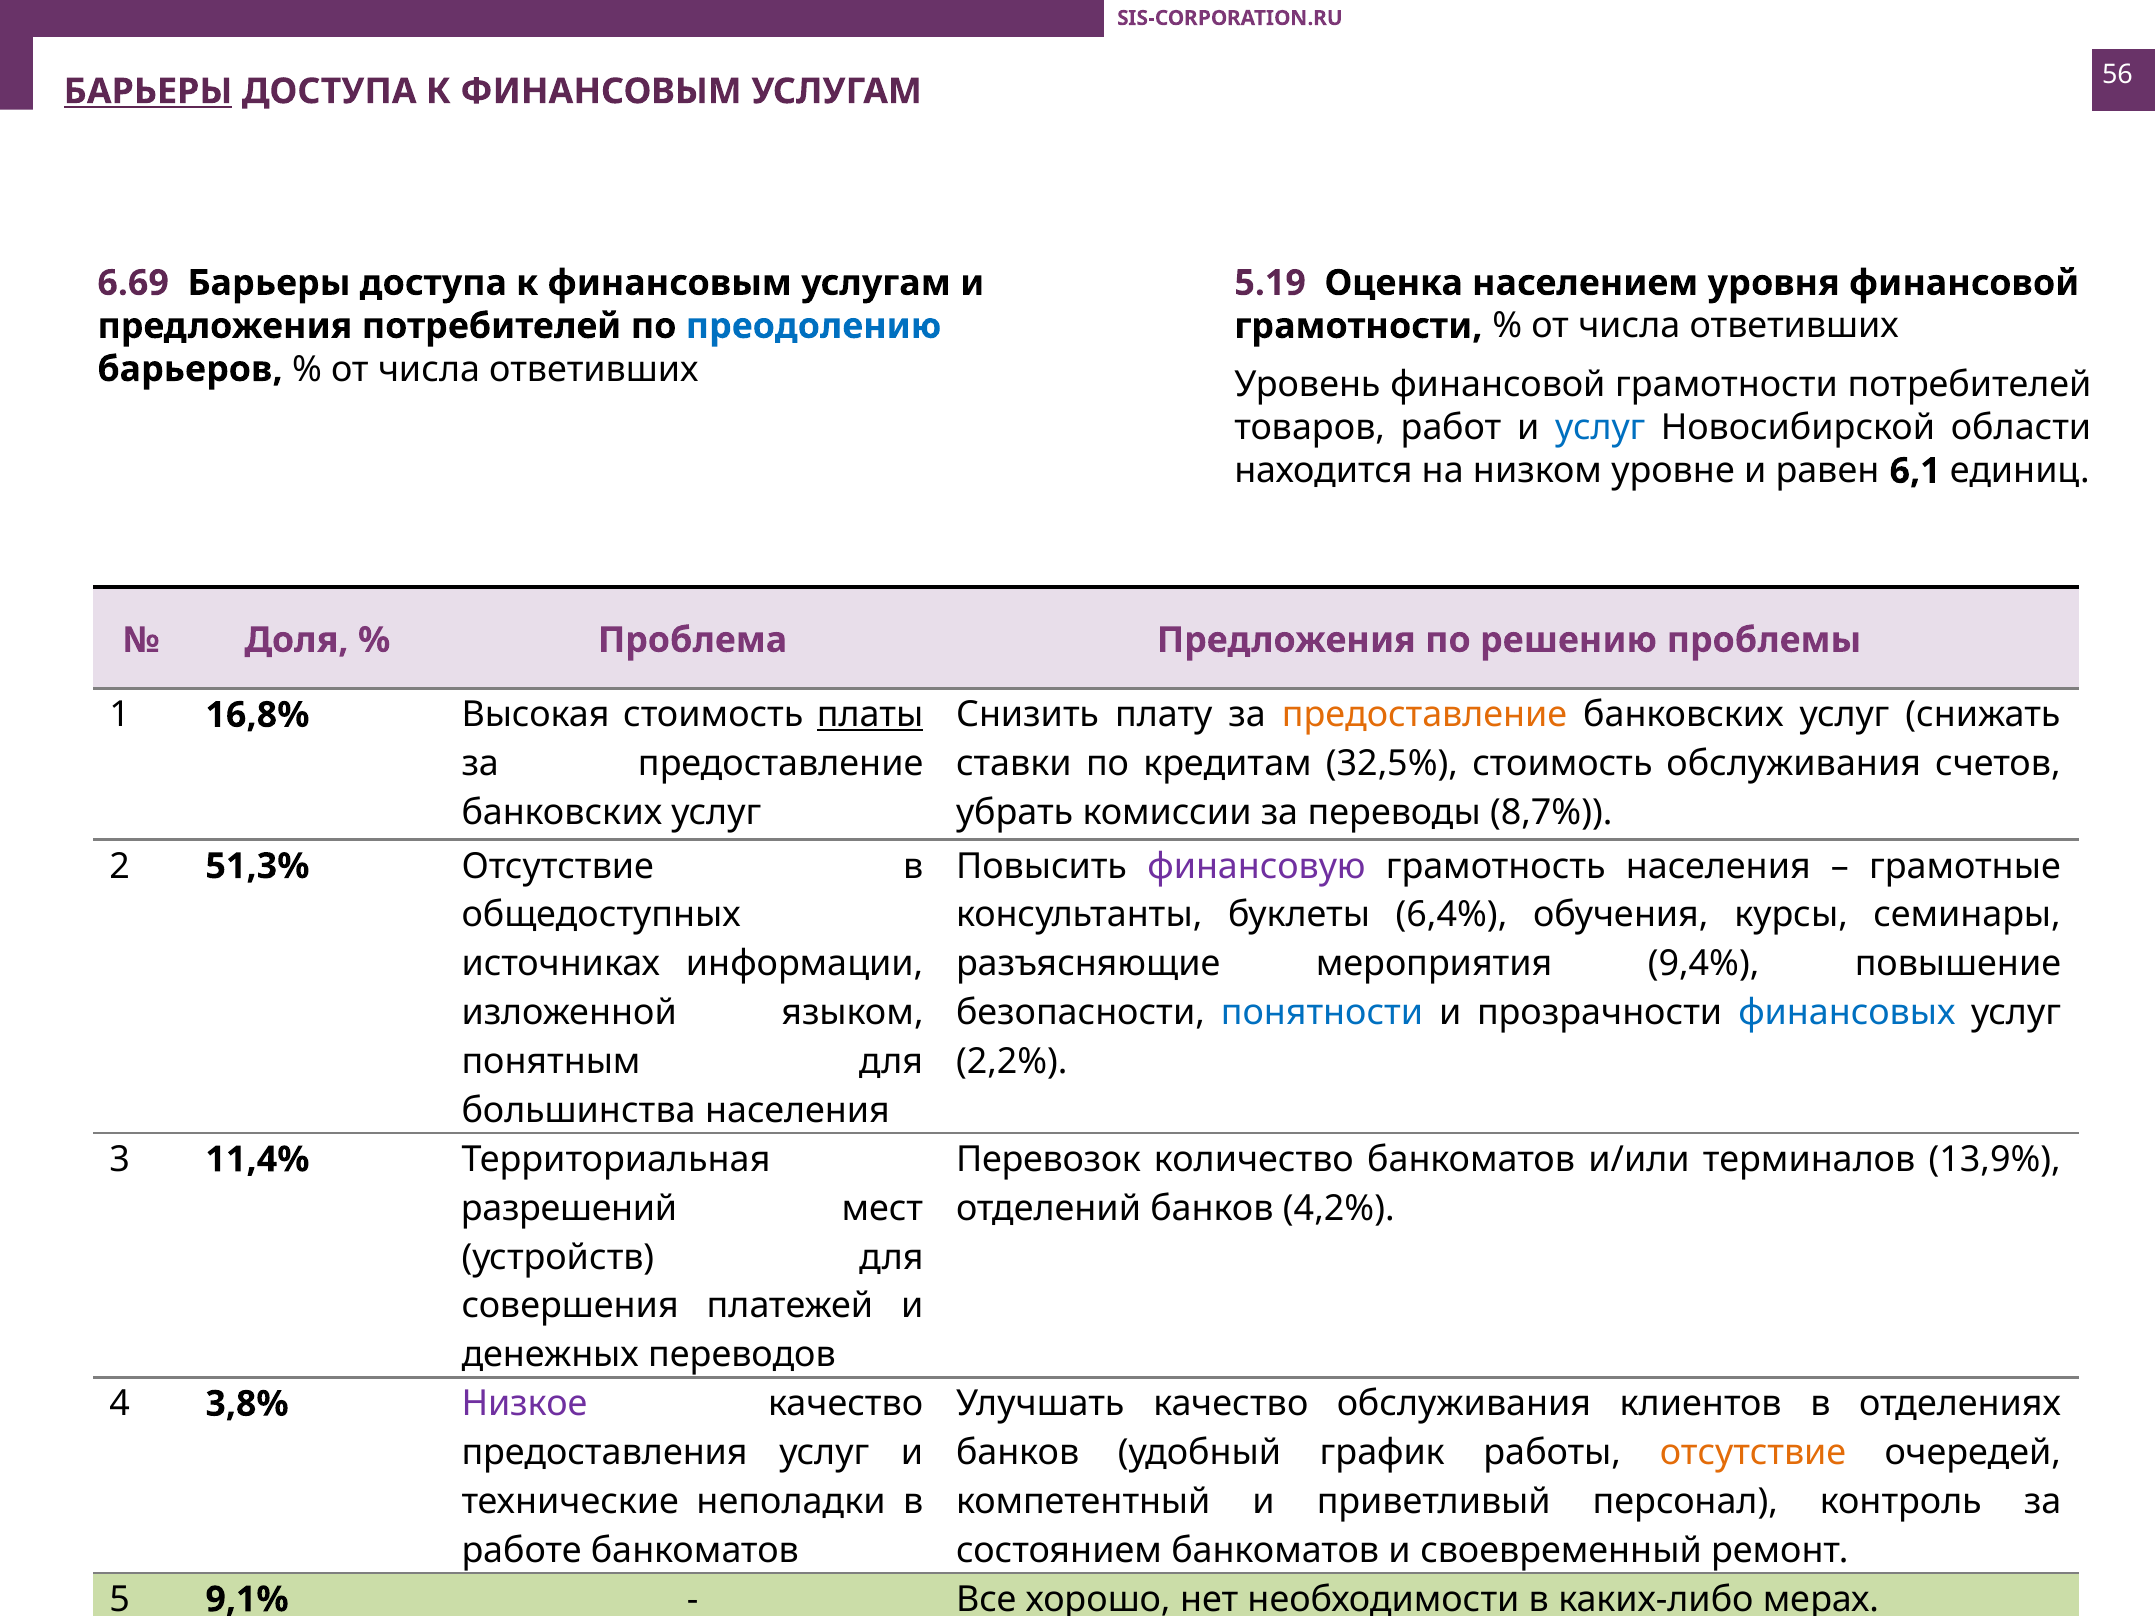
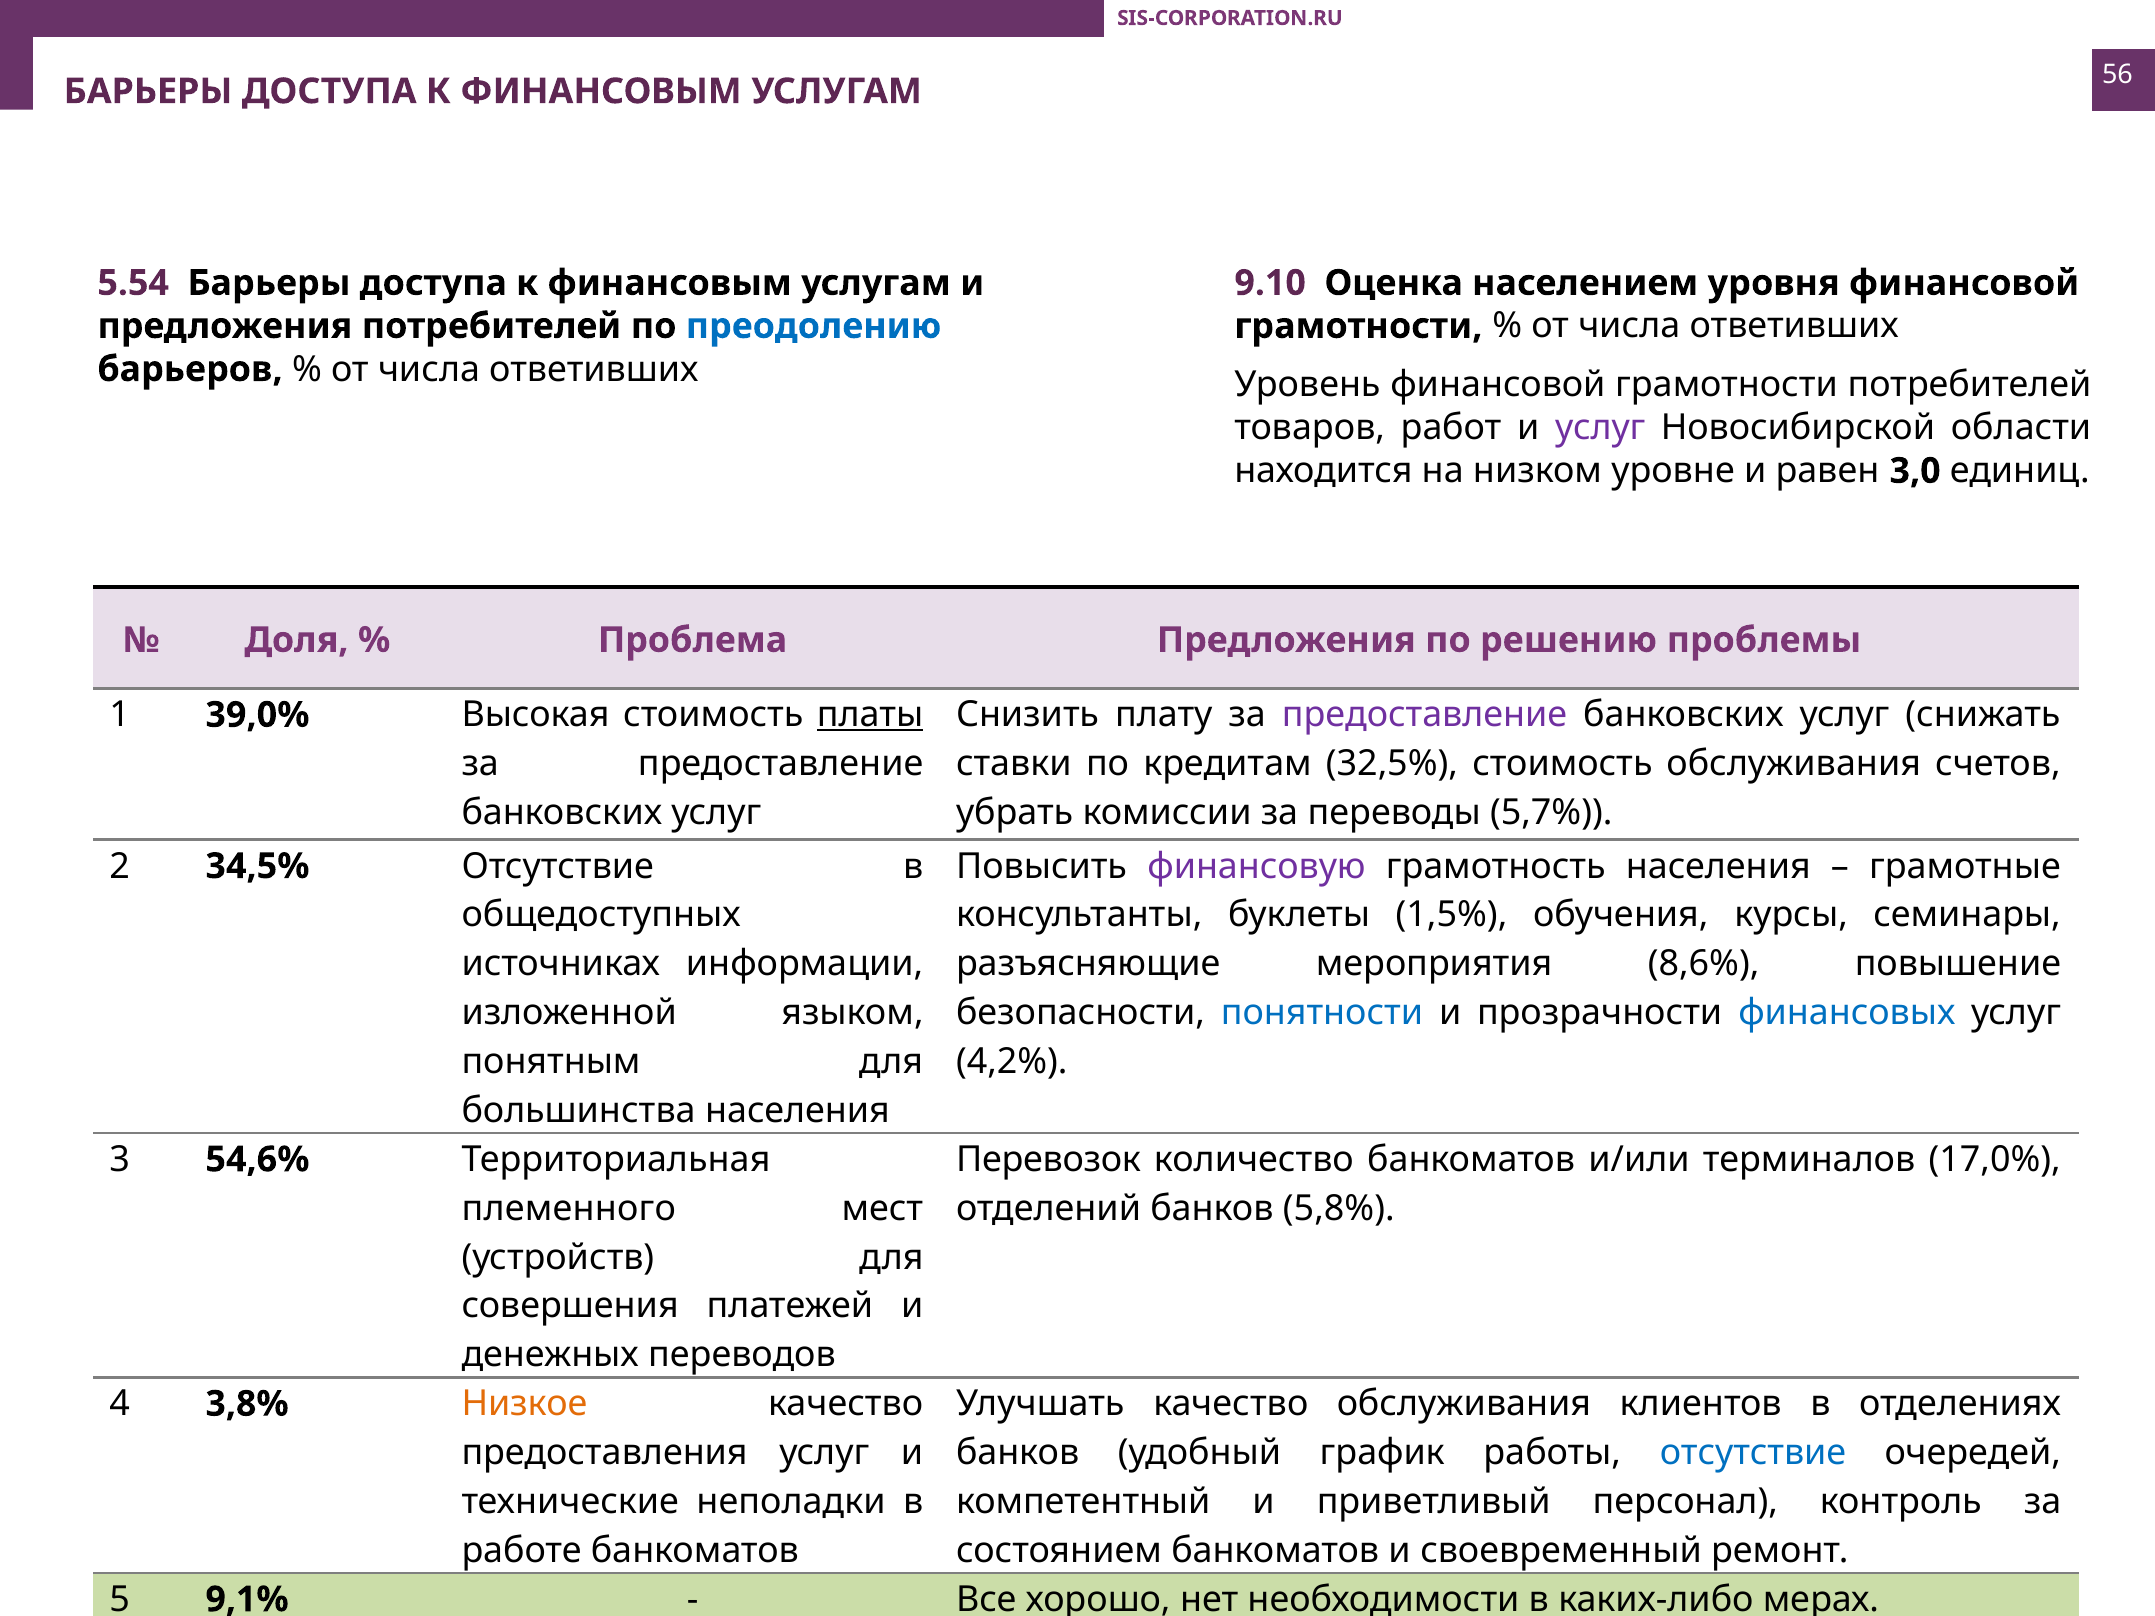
БАРЬЕРЫ underline: present -> none (148, 91)
6.69: 6.69 -> 5.54 (133, 283)
5.19: 5.19 -> 9.10 (1270, 283)
услуг colour: blue -> purple (1600, 428)
6,1: 6,1 -> 3,0 (1915, 471)
16,8%: 16,8% -> 39,0% (257, 715)
предоставление colour: orange -> purple (1425, 715)
8,7%: 8,7% -> 5,7% (1551, 813)
51,3%: 51,3% -> 34,5% (257, 866)
6,4%: 6,4% -> 1,5% (1451, 915)
9,4%: 9,4% -> 8,6% (1704, 964)
2,2%: 2,2% -> 4,2% (1012, 1062)
11,4%: 11,4% -> 54,6% (257, 1160)
13,9%: 13,9% -> 17,0% (1995, 1160)
разрешений: разрешений -> племенного (569, 1209)
4,2%: 4,2% -> 5,8% (1339, 1209)
Низкое colour: purple -> orange (524, 1404)
отсутствие colour: orange -> blue (1753, 1453)
